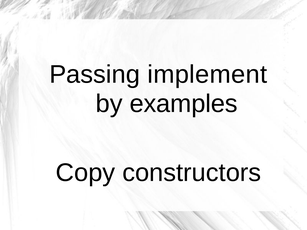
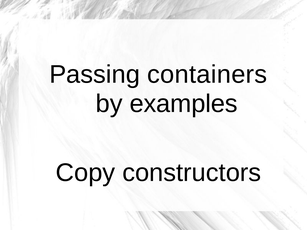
implement: implement -> containers (207, 75)
